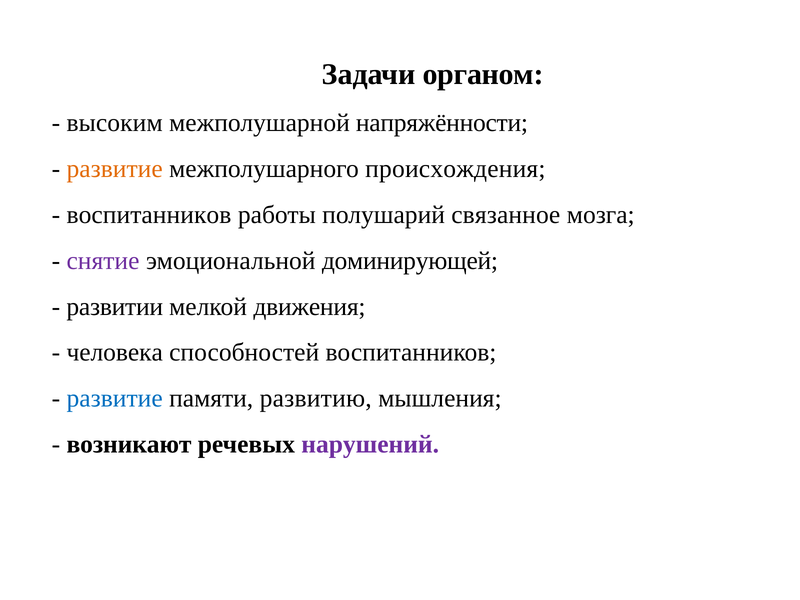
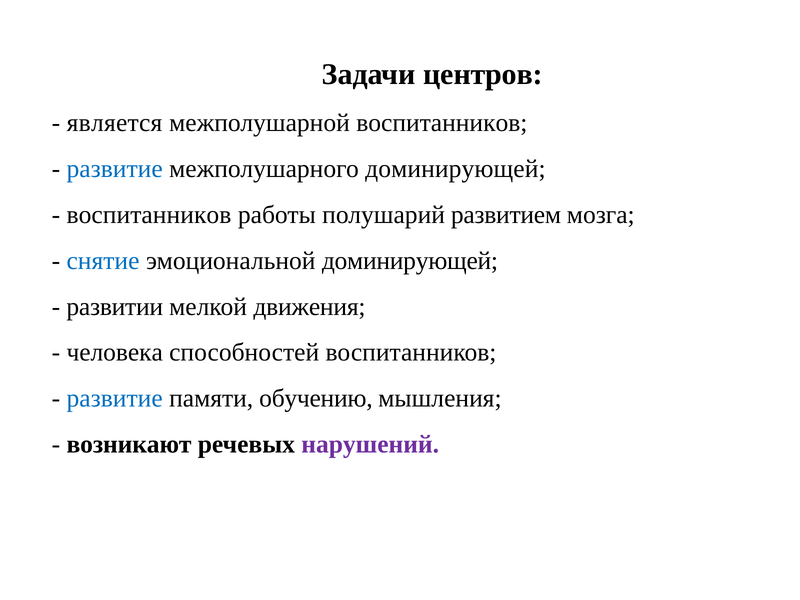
органом: органом -> центров (483, 74)
высоким: высоким -> является (115, 123)
межполушарной напряжённости: напряжённости -> воспитанников (442, 123)
развитие colour: orange -> blue (115, 169)
межполушарного происхождения: происхождения -> доминирующей (455, 169)
связанное: связанное -> развитием (506, 215)
снятие colour: purple -> blue (103, 261)
развитию: развитию -> обучению (316, 398)
